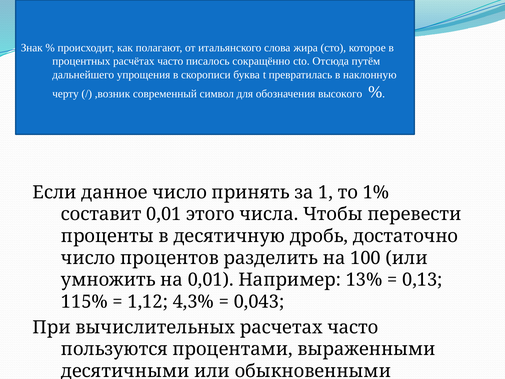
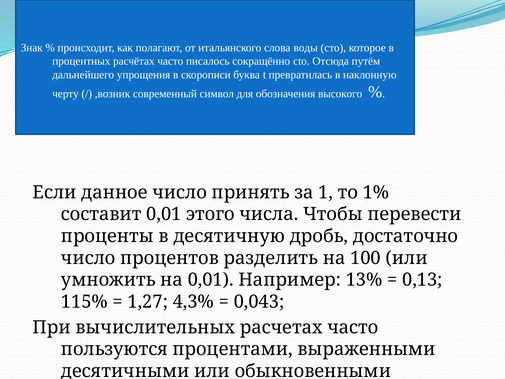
жира: жира -> воды (306, 48)
1,12: 1,12 -> 1,27 (148, 302)
